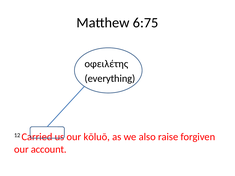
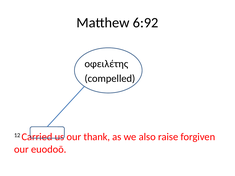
6:75: 6:75 -> 6:92 (146, 23)
everything: everything -> compelled (110, 79)
kōluō: kōluō -> thank (97, 137)
account: account -> euodoō (49, 150)
